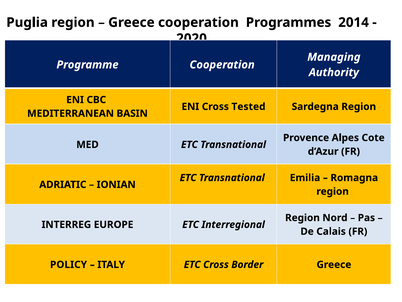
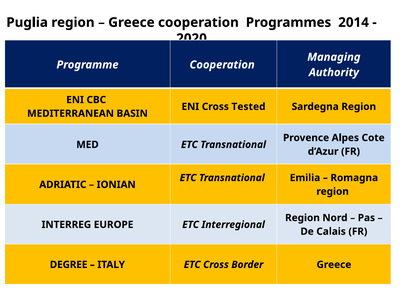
POLICY: POLICY -> DEGREE (69, 264)
